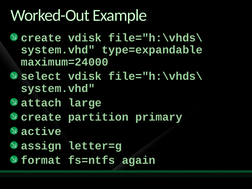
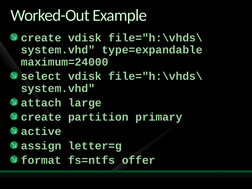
again: again -> offer (139, 160)
